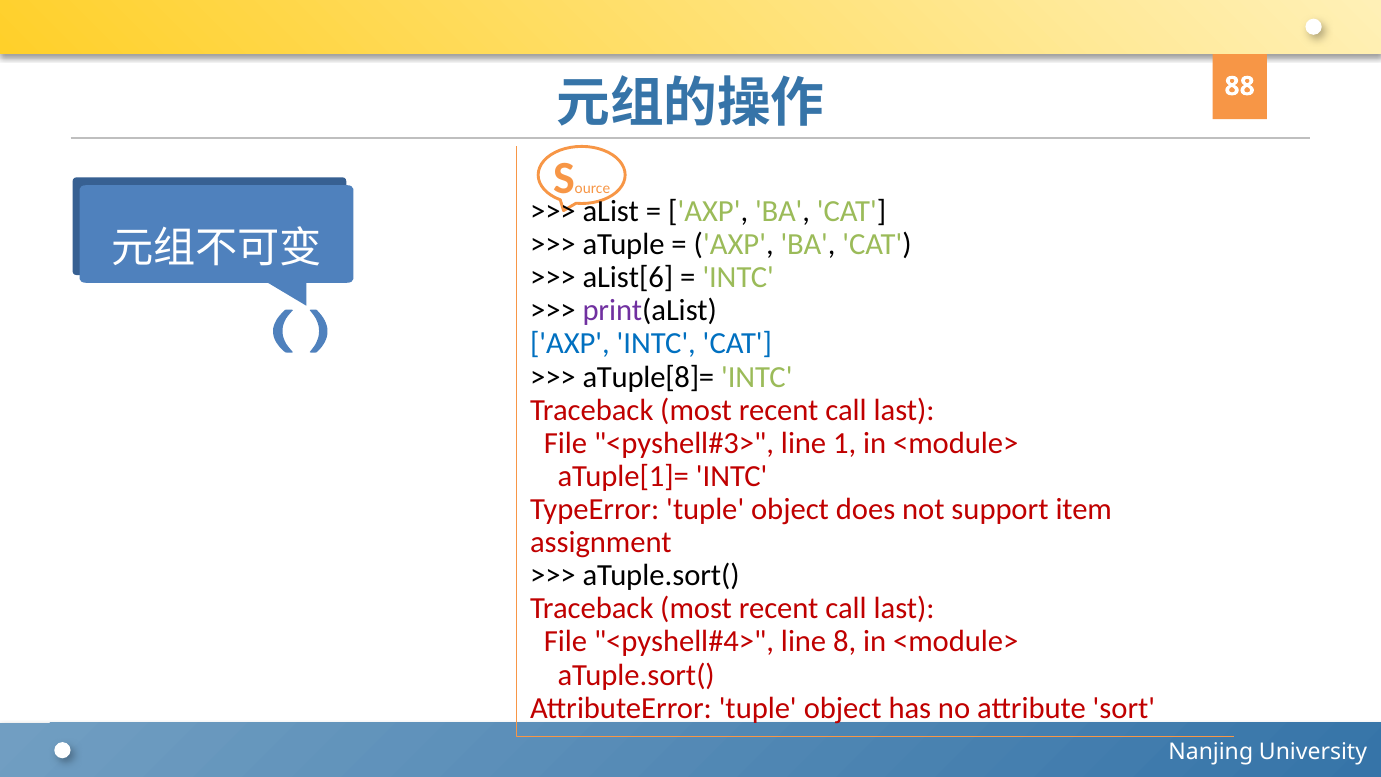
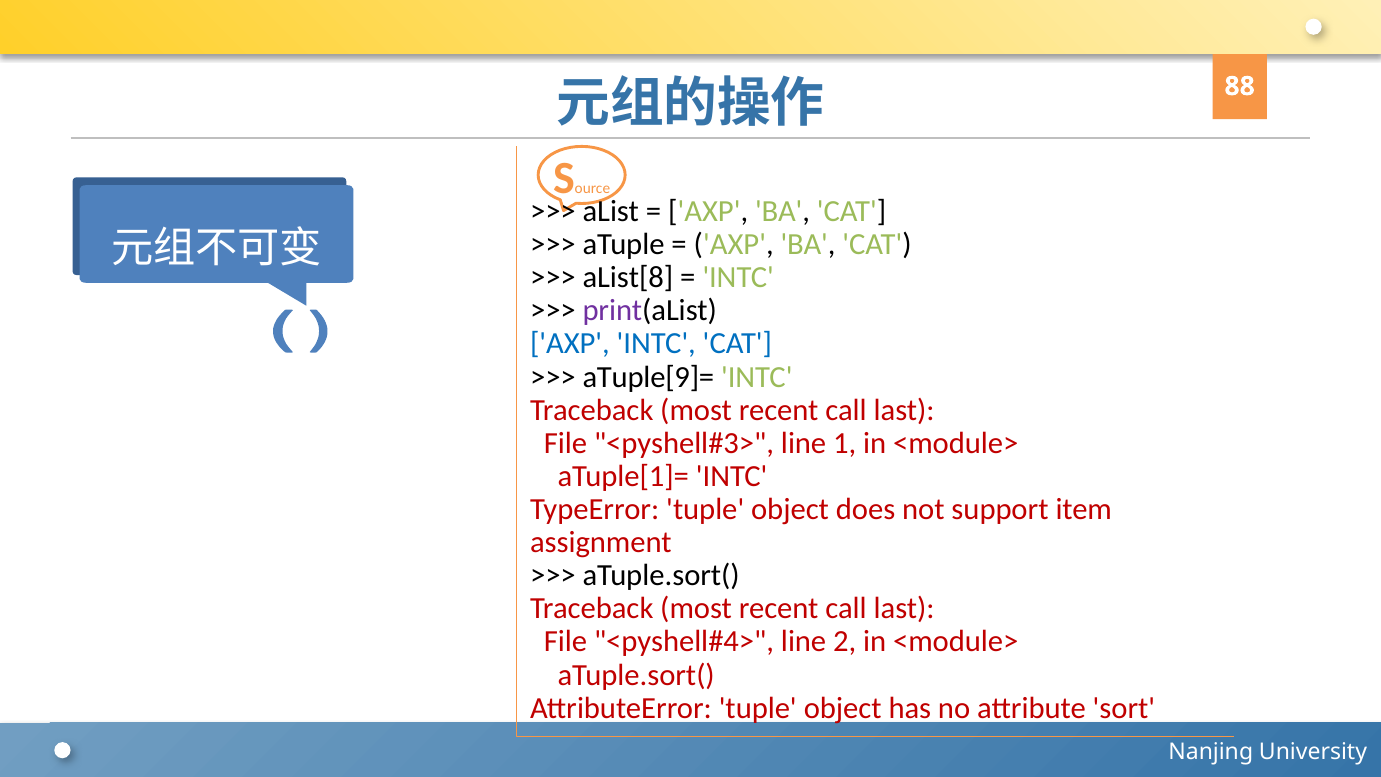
aList[6: aList[6 -> aList[8 (628, 277)
aTuple[8]=: aTuple[8]= -> aTuple[9]= (648, 377)
8: 8 -> 2 (845, 642)
